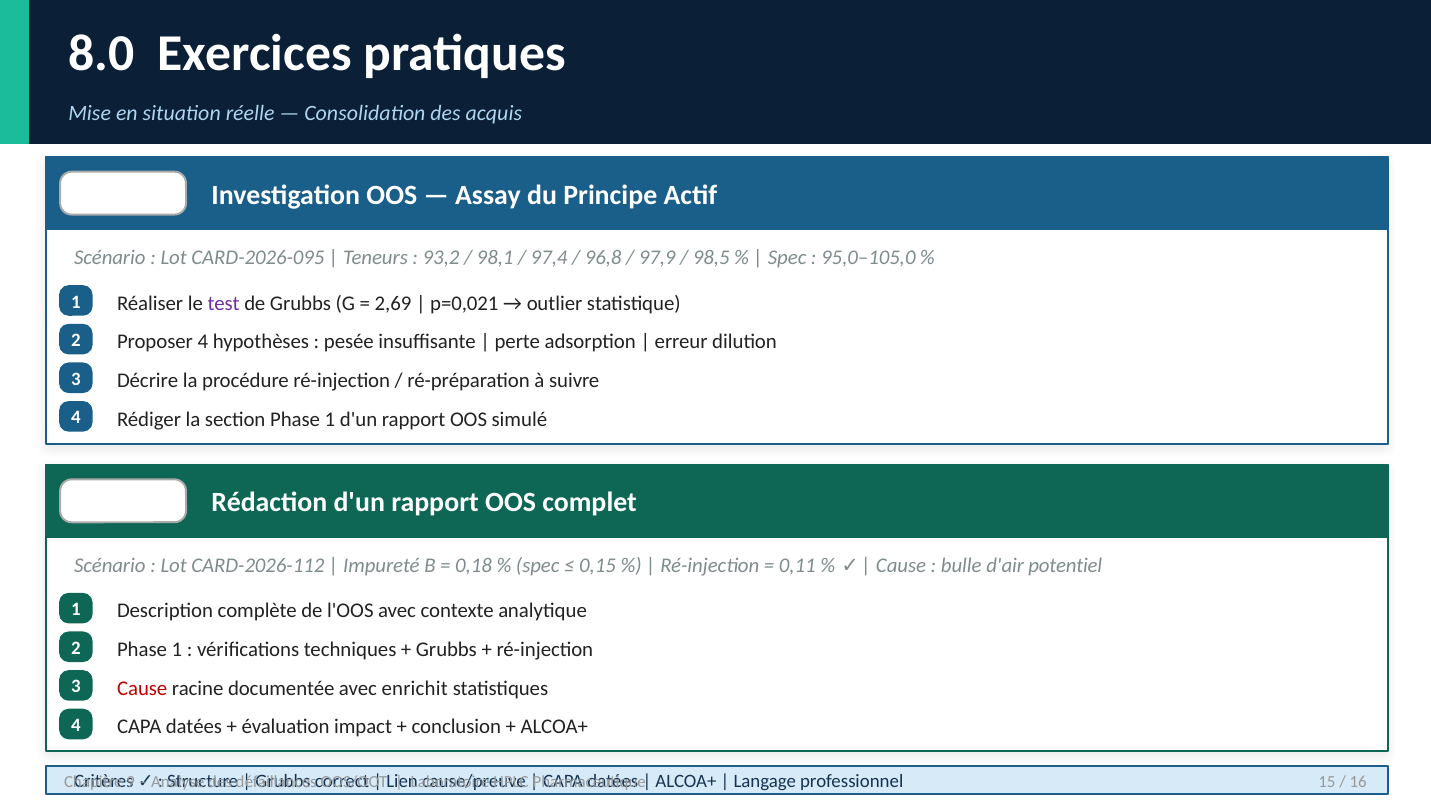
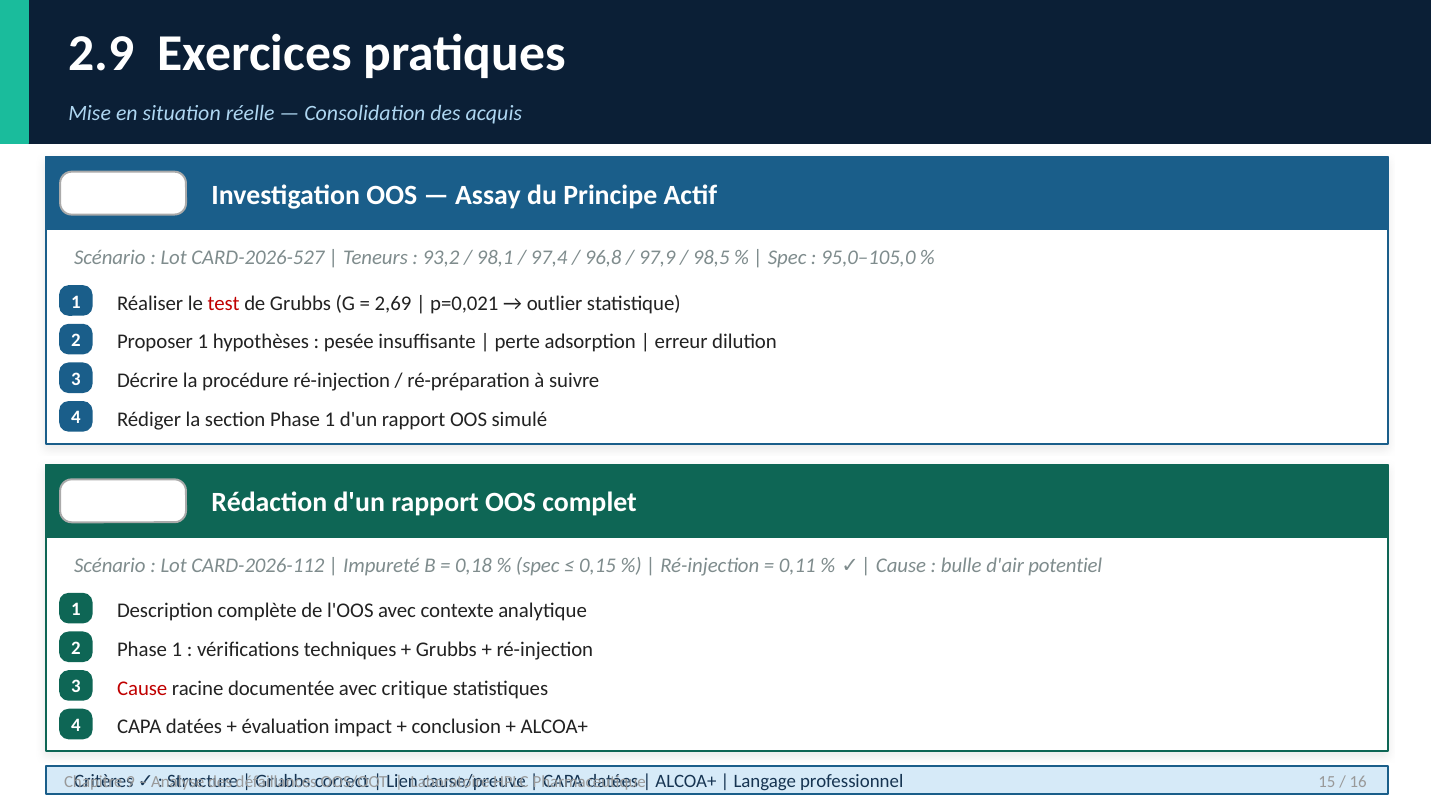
8.0: 8.0 -> 2.9 (101, 54)
CARD-2026-095: CARD-2026-095 -> CARD-2026-527 (258, 258)
test colour: purple -> red (224, 303)
Proposer 4: 4 -> 1 (203, 342)
enrichit: enrichit -> critique (415, 688)
